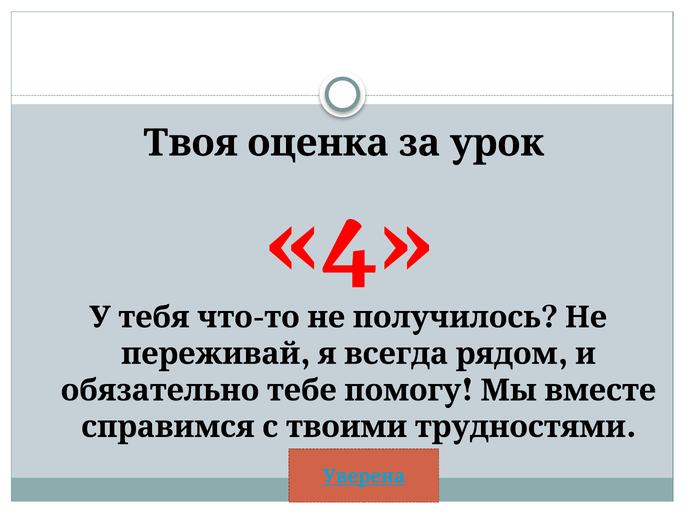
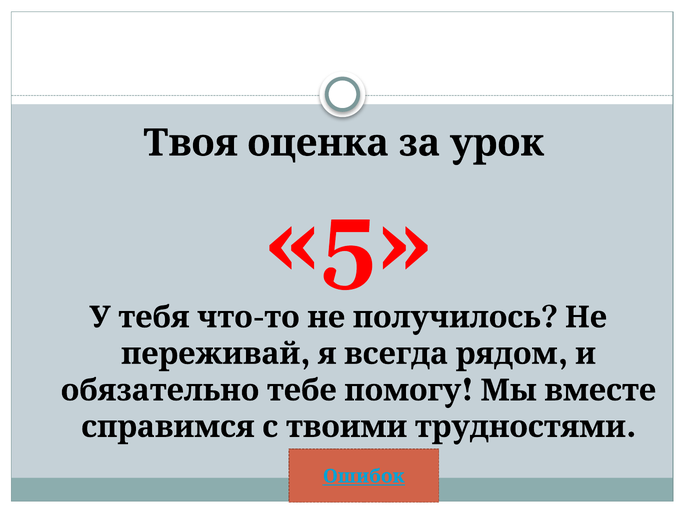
4: 4 -> 5 (348, 243)
Уверена: Уверена -> Ошибок (364, 477)
